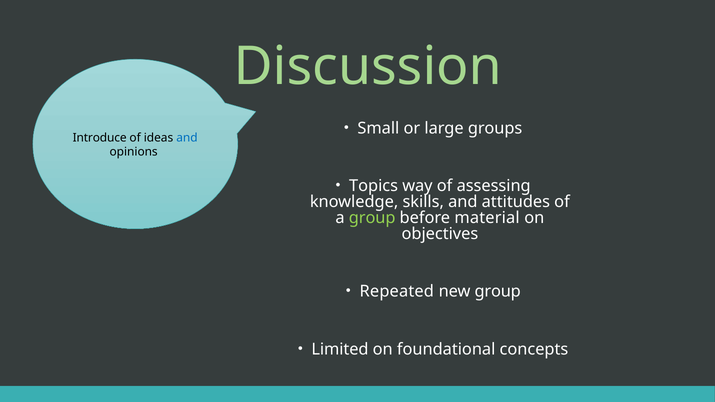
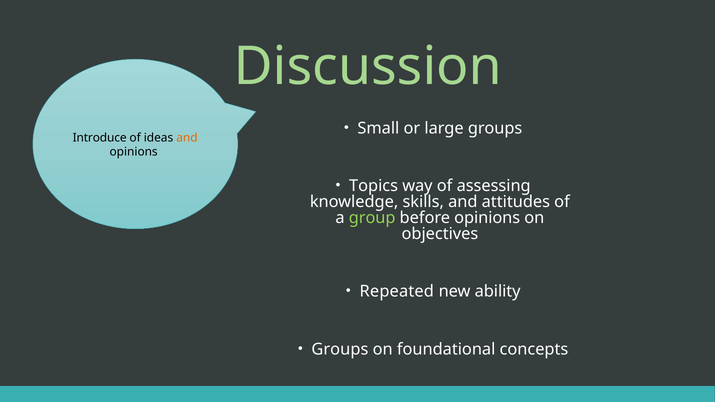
and colour: blue -> orange (187, 138)
before material: material -> opinions (487, 218)
new group: group -> ability (498, 292)
Limited: Limited -> Groups (340, 349)
